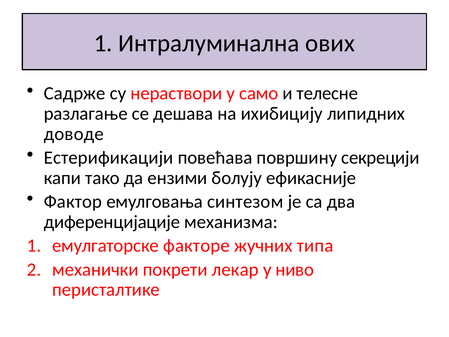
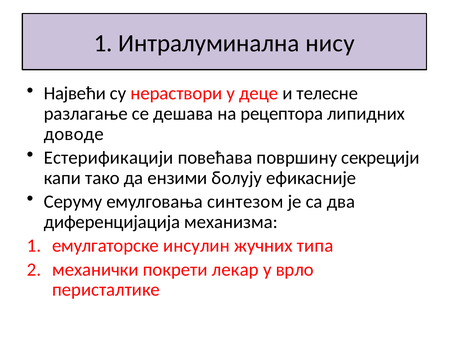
ових: ових -> нису (330, 43)
Садрже: Садрже -> Највећи (75, 93)
само: само -> деце (259, 93)
ихибицију: ихибицију -> рецептора (282, 114)
Фактор: Фактор -> Серуму (73, 202)
диференцијације: диференцијације -> диференцијација (112, 222)
факторе: факторе -> инсулин (196, 246)
ниво: ниво -> врло (295, 269)
